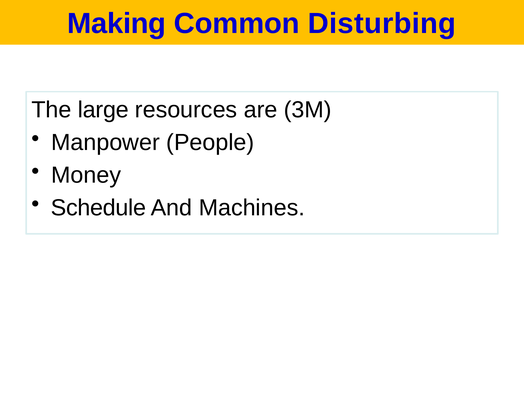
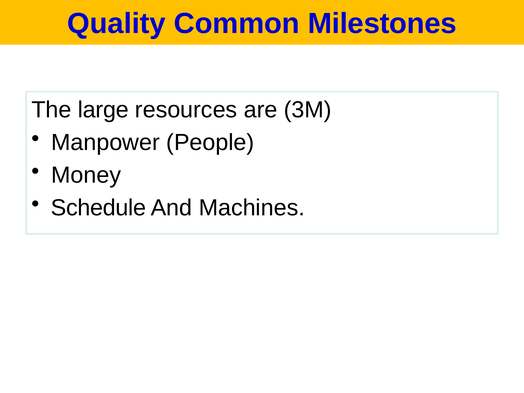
Making: Making -> Quality (117, 24)
Disturbing: Disturbing -> Milestones (382, 24)
